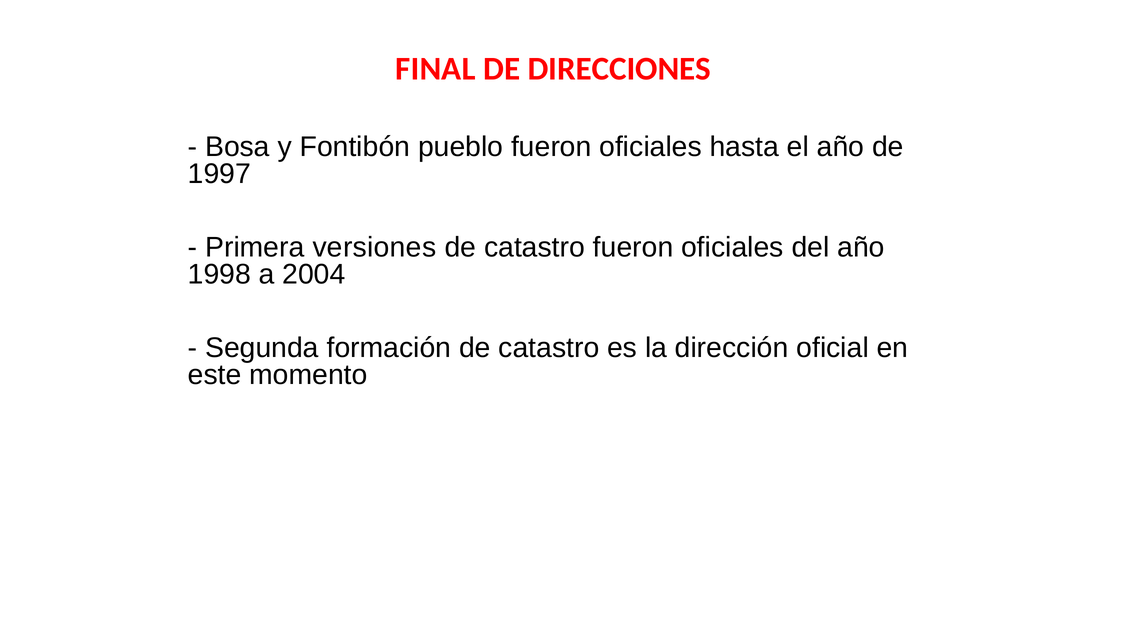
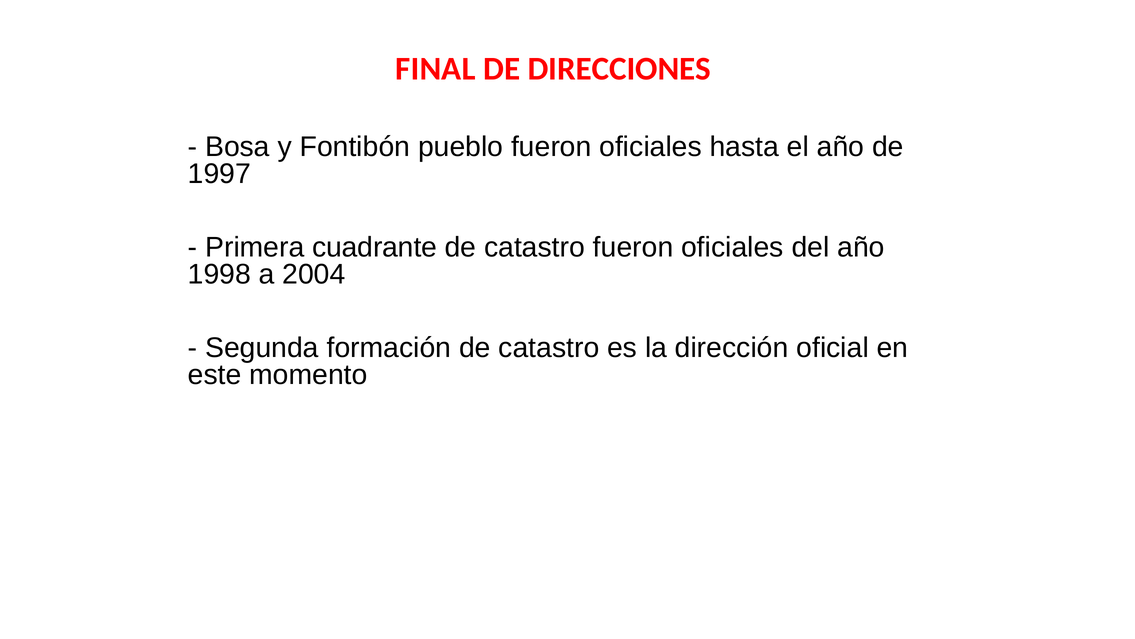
versiones: versiones -> cuadrante (375, 247)
